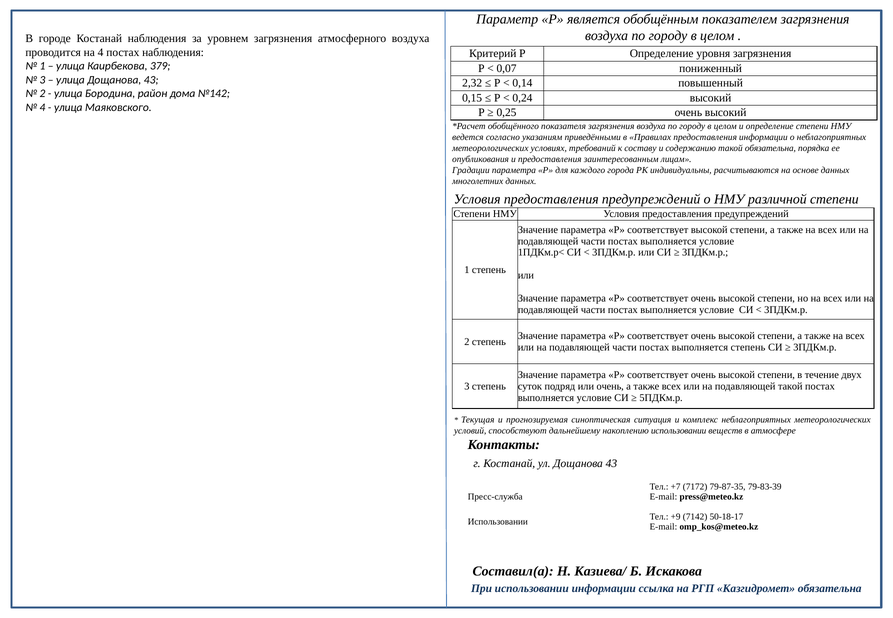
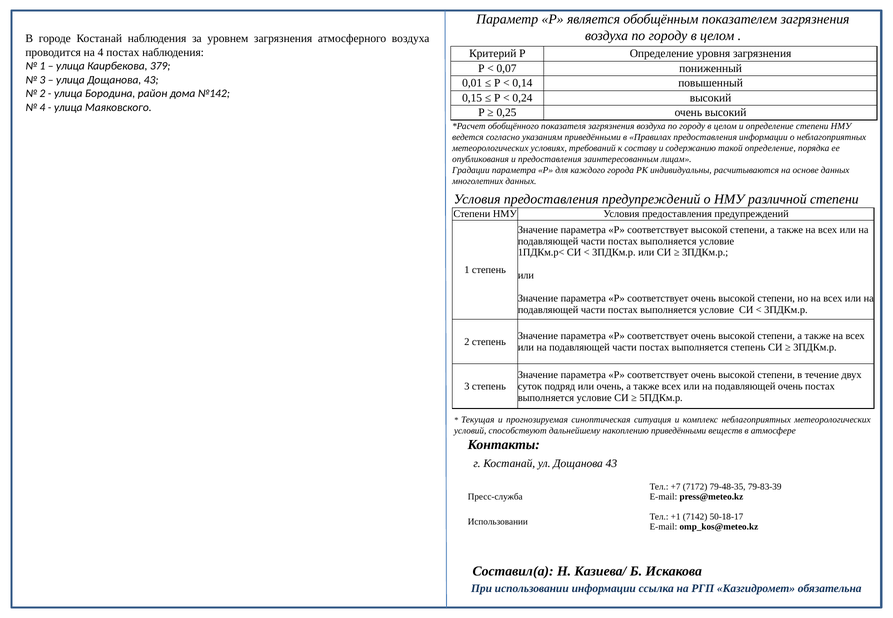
2,32: 2,32 -> 0,01 (472, 83)
такой обязательна: обязательна -> определение (770, 148)
подавляющей такой: такой -> очень (790, 386)
накоплению использовании: использовании -> приведёнными (679, 431)
79-87-35: 79-87-35 -> 79-48-35 (728, 487)
+9: +9 -> +1 (676, 517)
